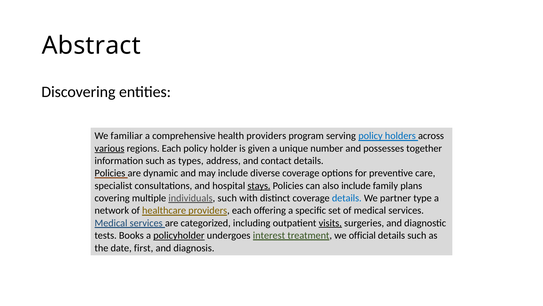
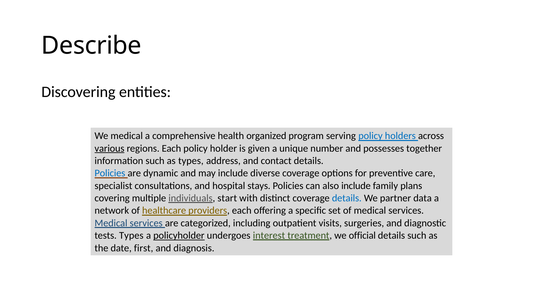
Abstract: Abstract -> Describe (92, 46)
We familiar: familiar -> medical (127, 136)
health providers: providers -> organized (266, 136)
Policies colour: black -> blue (110, 173)
stays underline: present -> none (259, 185)
individuals such: such -> start (227, 198)
type: type -> data (423, 198)
visits underline: present -> none (330, 223)
tests Books: Books -> Types (131, 235)
